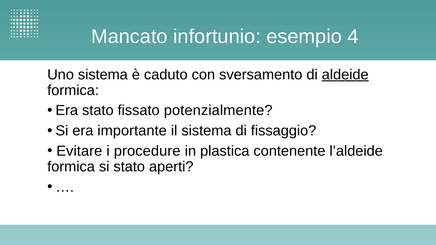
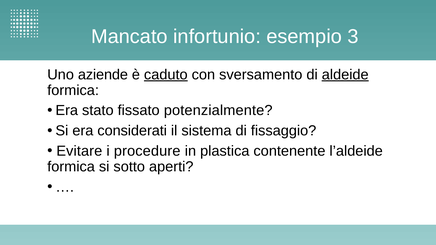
4: 4 -> 3 (353, 37)
Uno sistema: sistema -> aziende (103, 75)
caduto underline: none -> present (166, 75)
importante: importante -> considerati (132, 131)
si stato: stato -> sotto (129, 167)
